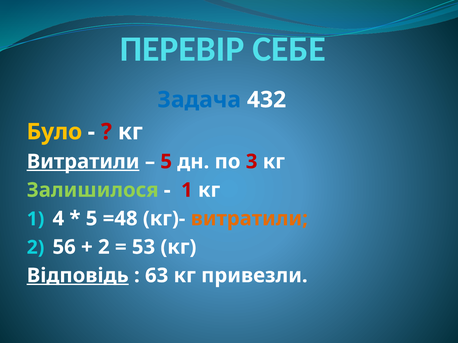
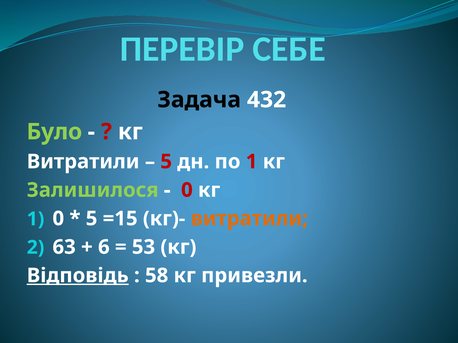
Задача colour: blue -> black (199, 100)
Було colour: yellow -> light green (54, 132)
Витратили underline: present -> none (83, 162)
по 3: 3 -> 1 (252, 162)
1: 1 -> 0 (187, 190)
4: 4 -> 0 (58, 219)
=48: =48 -> =15 (120, 219)
56: 56 -> 63 (64, 247)
2: 2 -> 6 (104, 247)
63: 63 -> 58 (157, 276)
